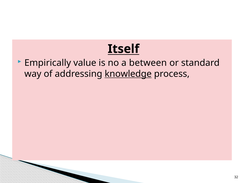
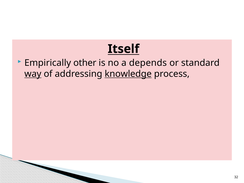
value: value -> other (85, 63)
between: between -> depends (148, 63)
way underline: none -> present (33, 74)
